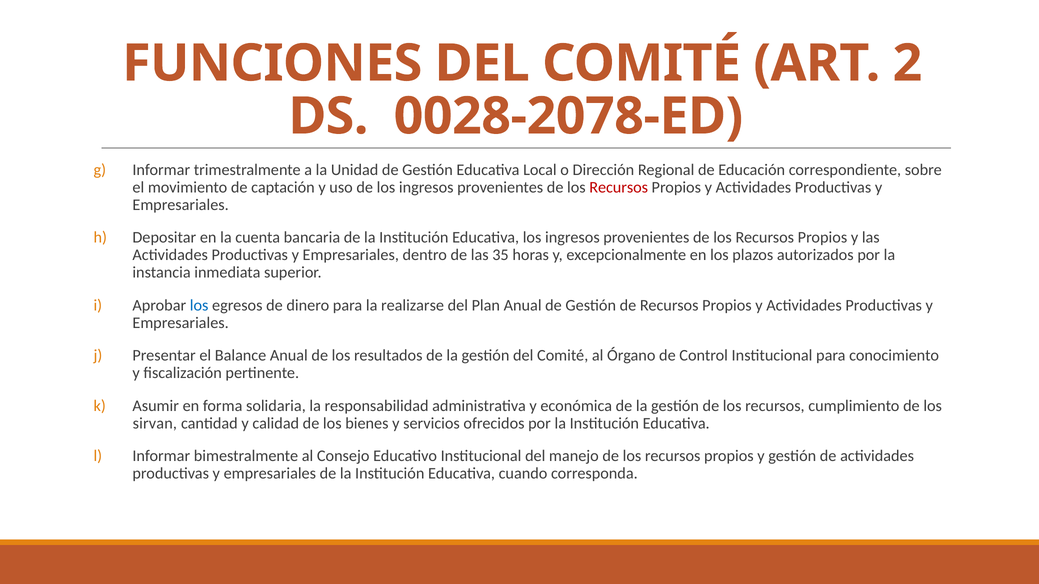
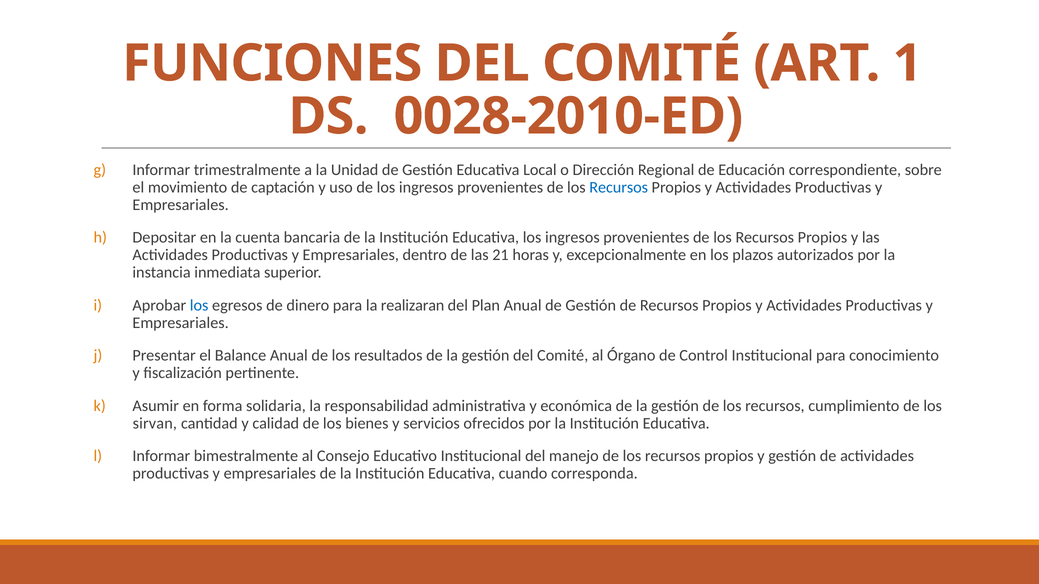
2: 2 -> 1 (907, 63)
0028-2078-ED: 0028-2078-ED -> 0028-2010-ED (568, 116)
Recursos colour: red -> blue (619, 187)
35: 35 -> 21 (501, 255)
realizarse: realizarse -> realizaran (413, 305)
